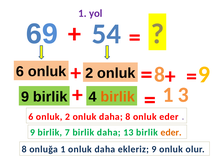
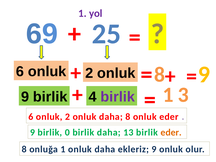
54: 54 -> 25 (106, 34)
birlik colour: orange -> purple (118, 97)
7: 7 -> 0 (67, 132)
